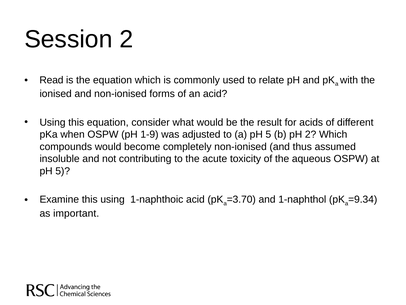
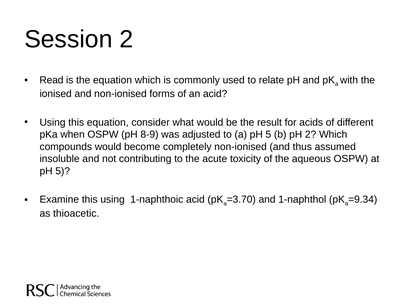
1-9: 1-9 -> 8-9 (149, 134)
important: important -> thioacetic (76, 213)
